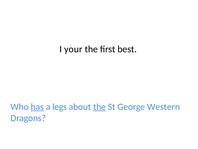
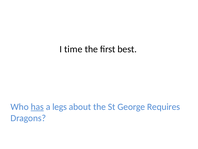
your: your -> time (73, 49)
the underline: present -> none (100, 106)
Western: Western -> Requires (164, 106)
